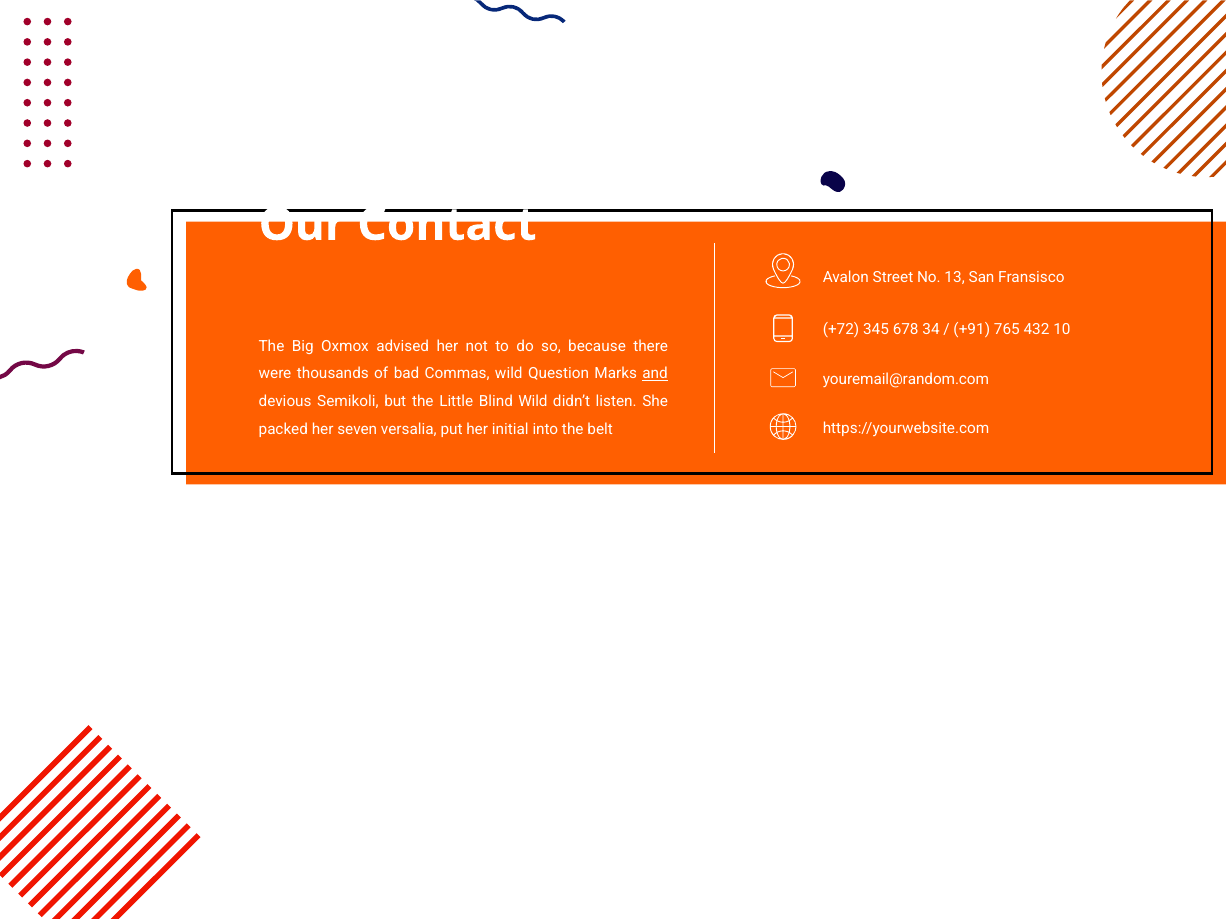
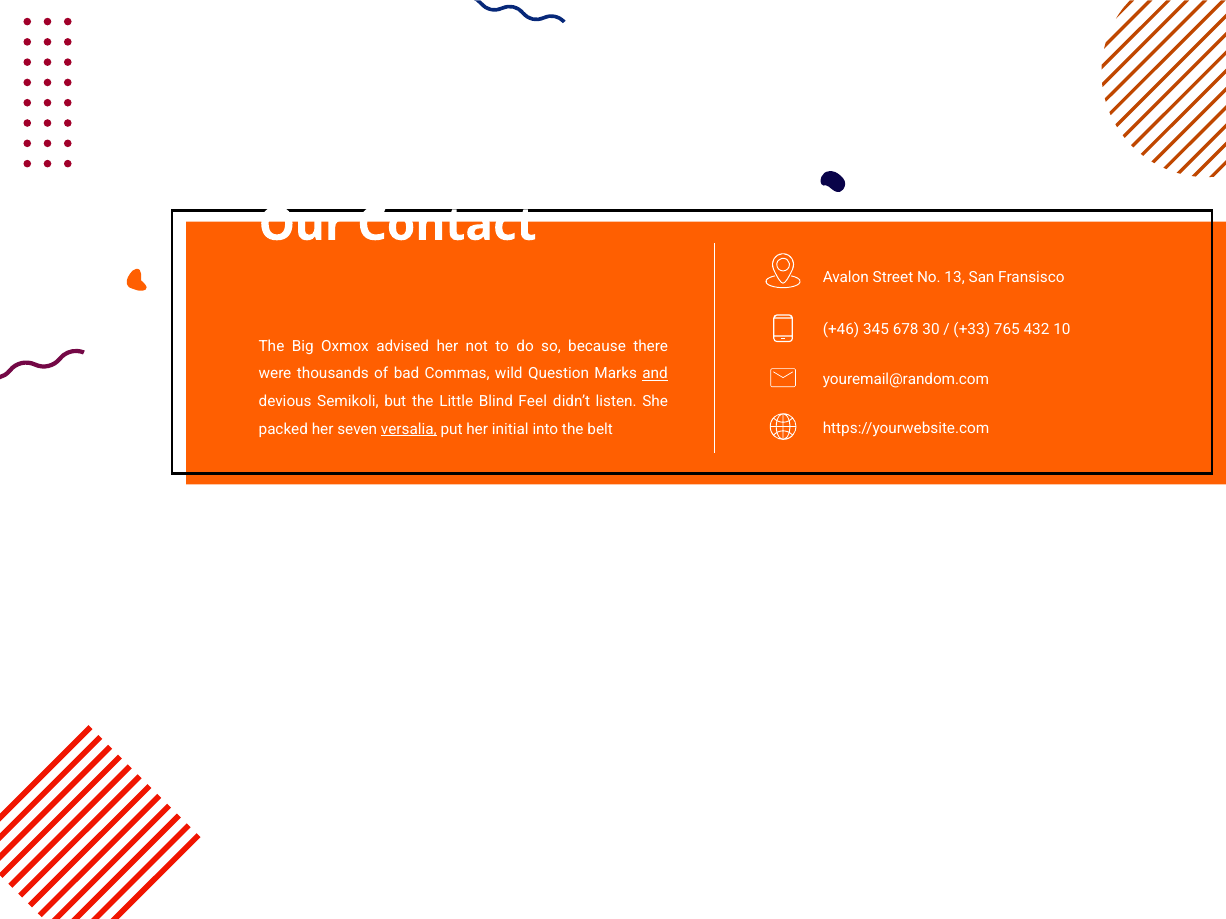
+72: +72 -> +46 (841, 330)
34: 34 -> 30 (931, 330)
+91: +91 -> +33 (972, 330)
Blind Wild: Wild -> Feel (533, 402)
versalia underline: none -> present (409, 429)
